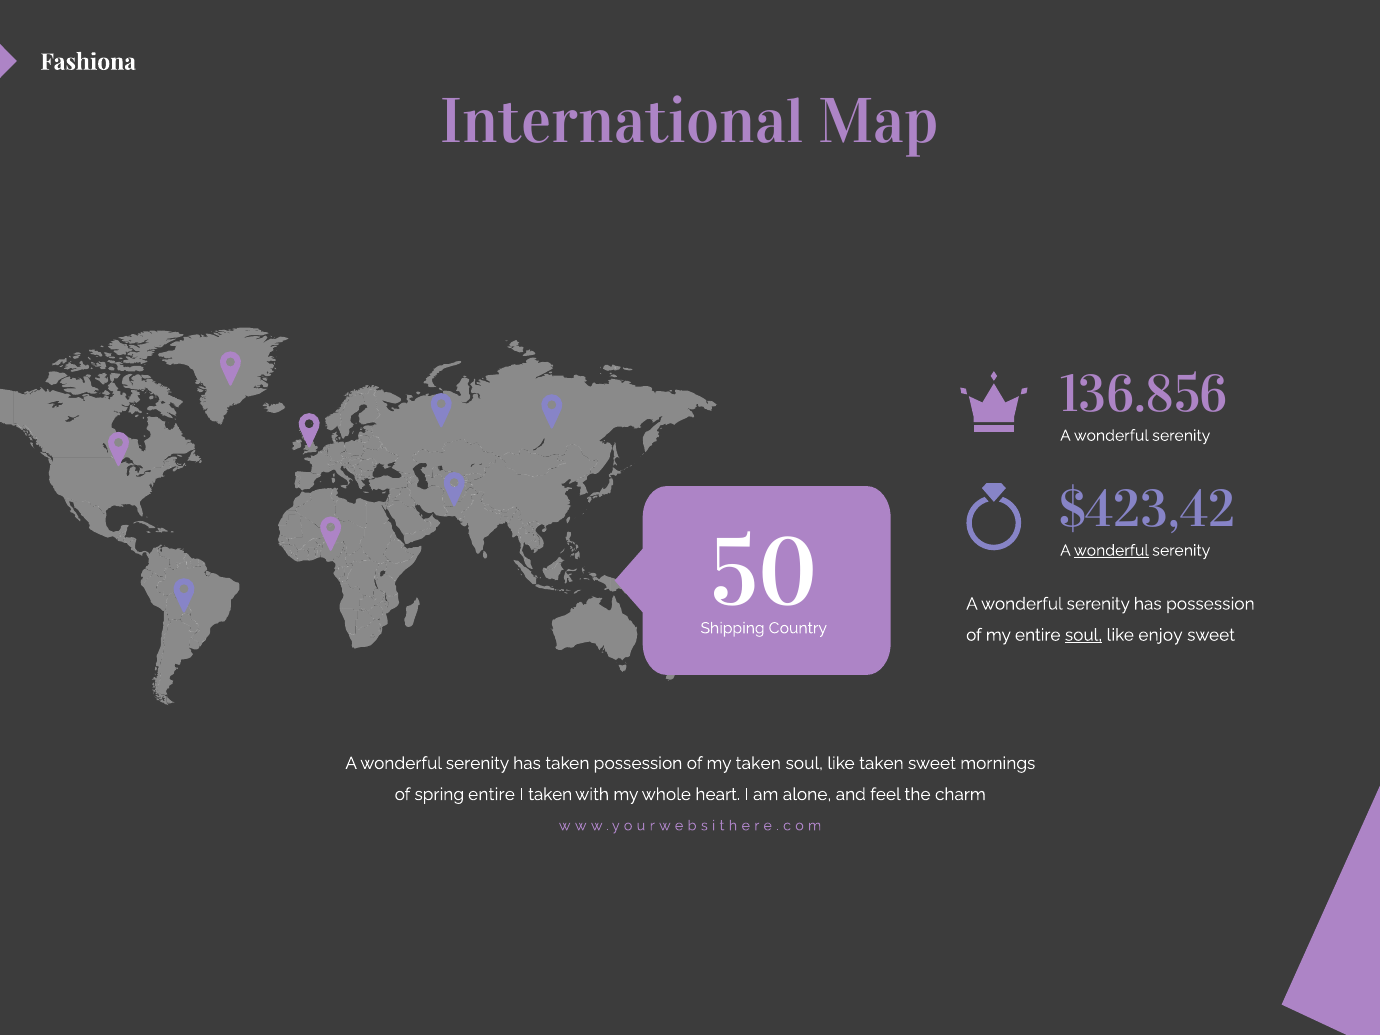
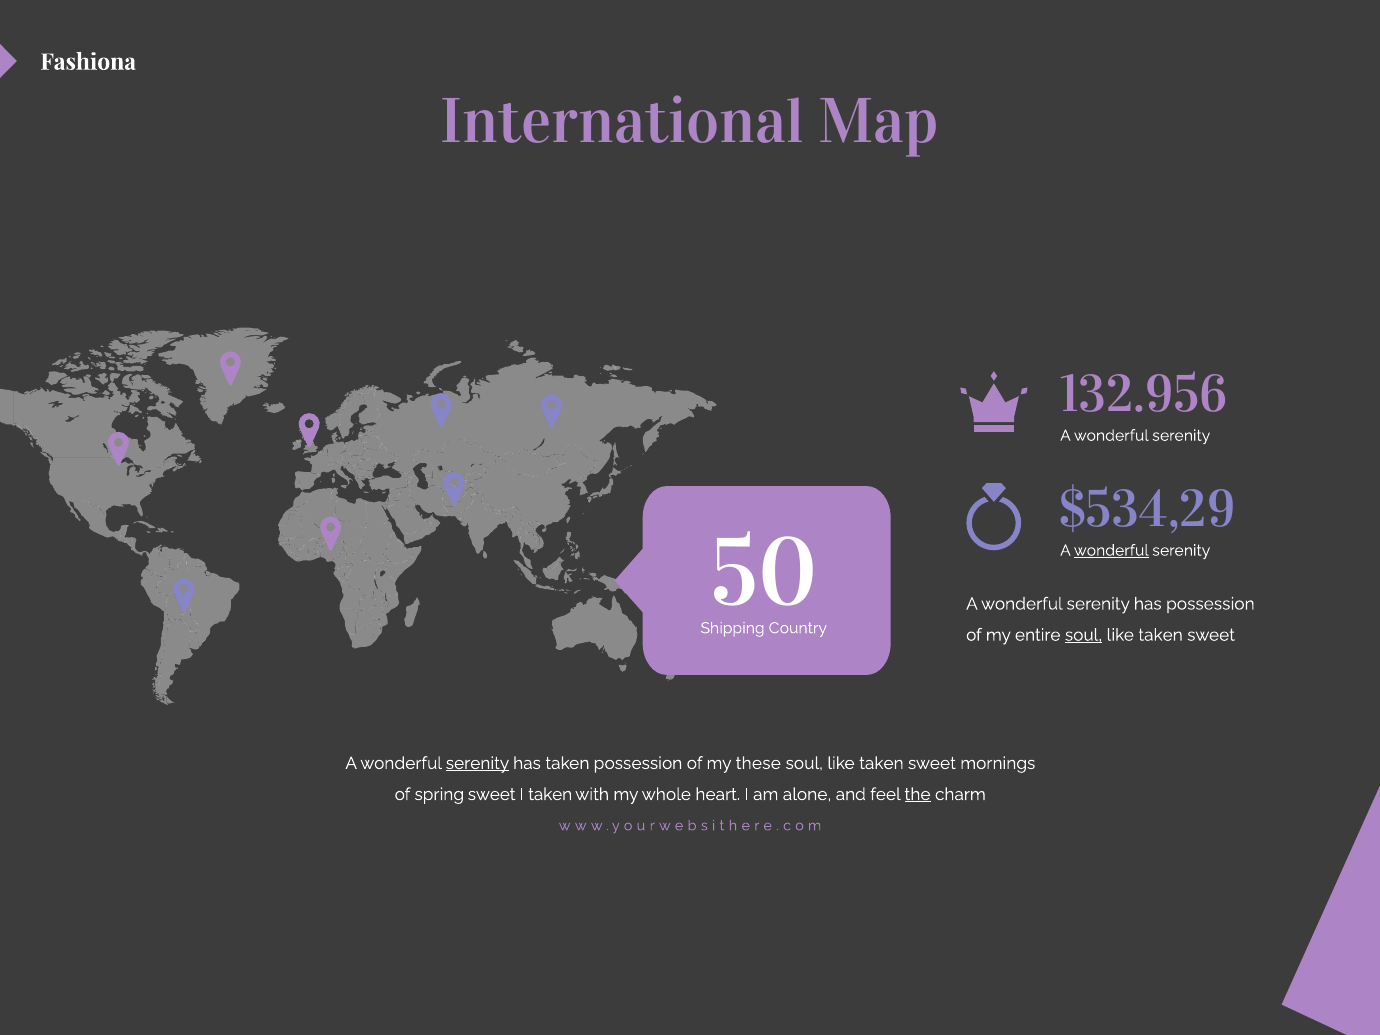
136.856: 136.856 -> 132.956 (1144, 394)
$423,42: $423,42 -> $534,29 (1148, 509)
enjoy: enjoy -> taken (1161, 635)
serenity underline: none -> present (477, 763)
my taken: taken -> these (758, 763)
spring entire: entire -> sweet (492, 794)
the underline: none -> present (918, 794)
